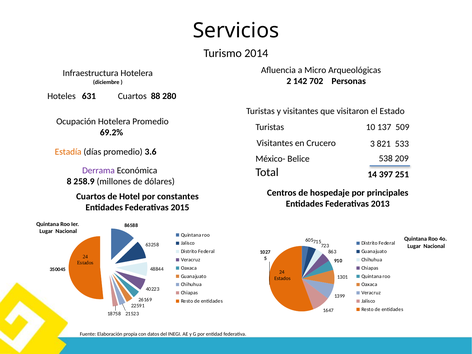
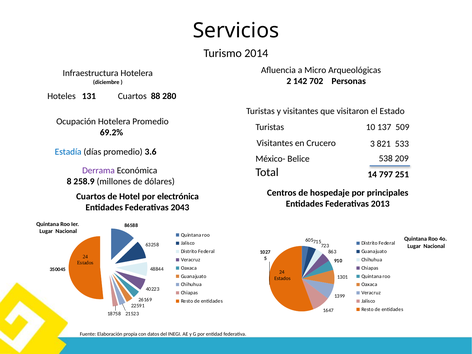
631: 631 -> 131 (89, 96)
Estadía colour: orange -> blue (68, 152)
397: 397 -> 797 (386, 174)
constantes: constantes -> electrónica (178, 197)
2015: 2015 -> 2043 (180, 208)
